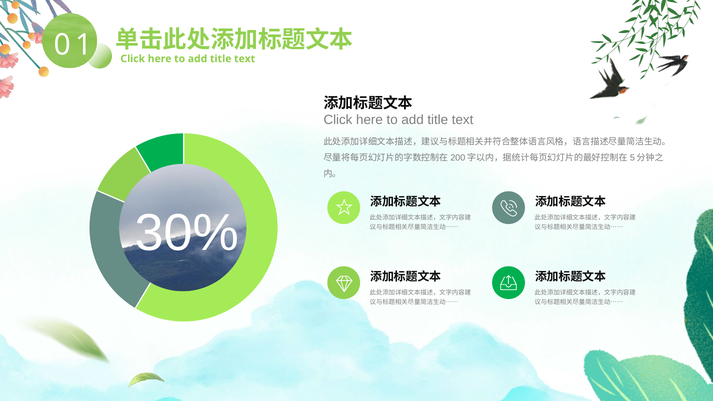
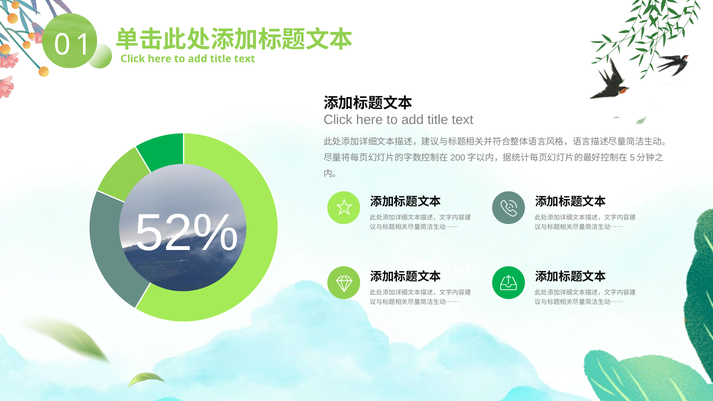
30%: 30% -> 52% (187, 233)
